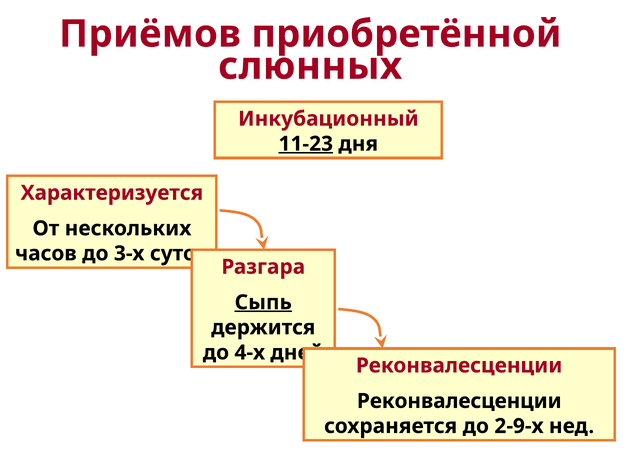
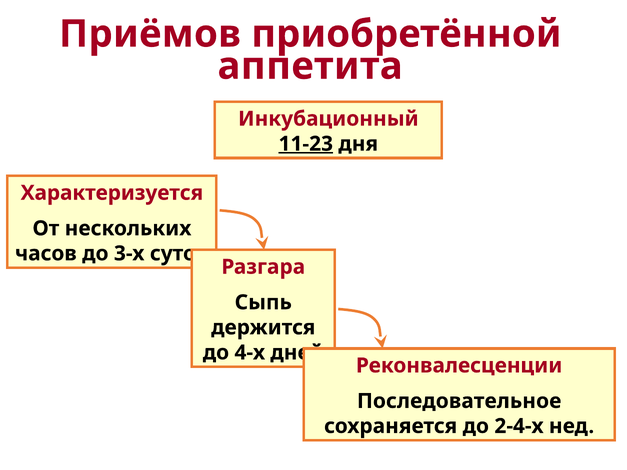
слюнных: слюнных -> аппетита (310, 66)
Сыпь underline: present -> none (263, 303)
Реконвалесценции: Реконвалесценции -> Последовательное (459, 401)
2-9-х: 2-9-х -> 2-4-х (519, 426)
